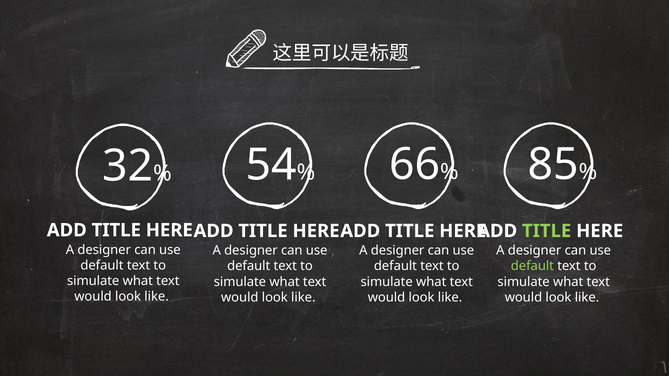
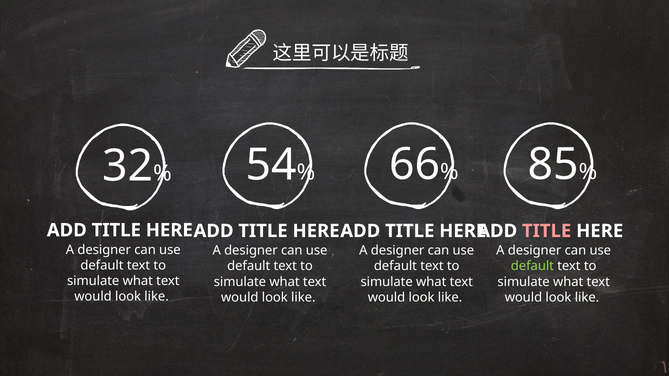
TITLE colour: light green -> pink (547, 231)
